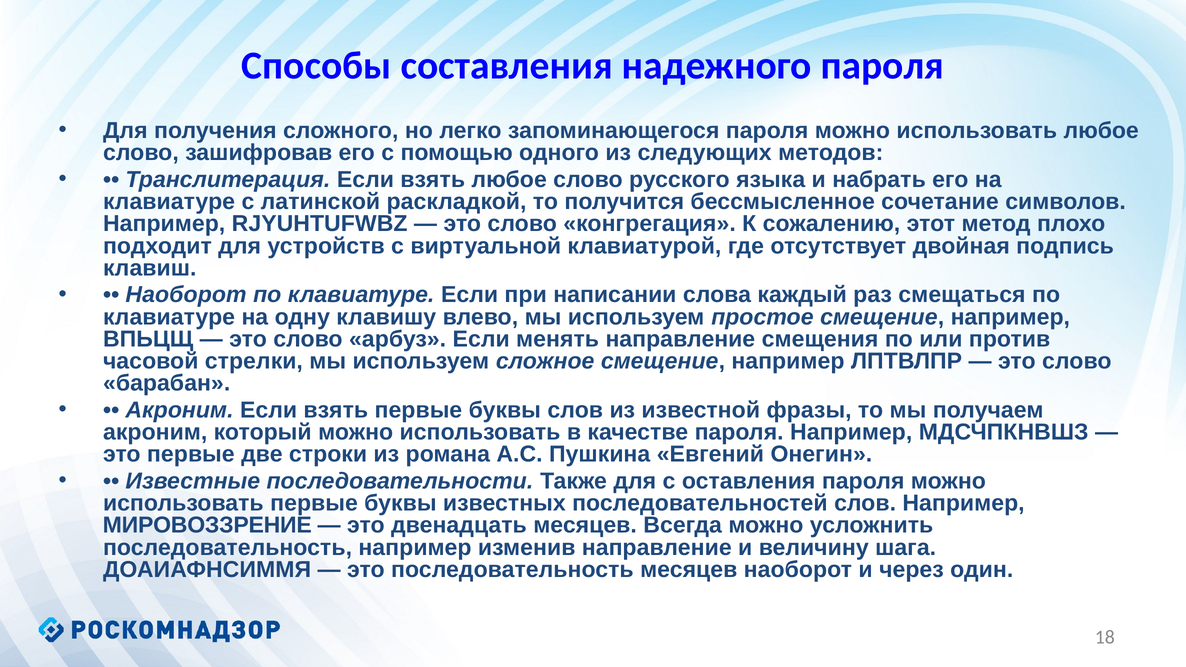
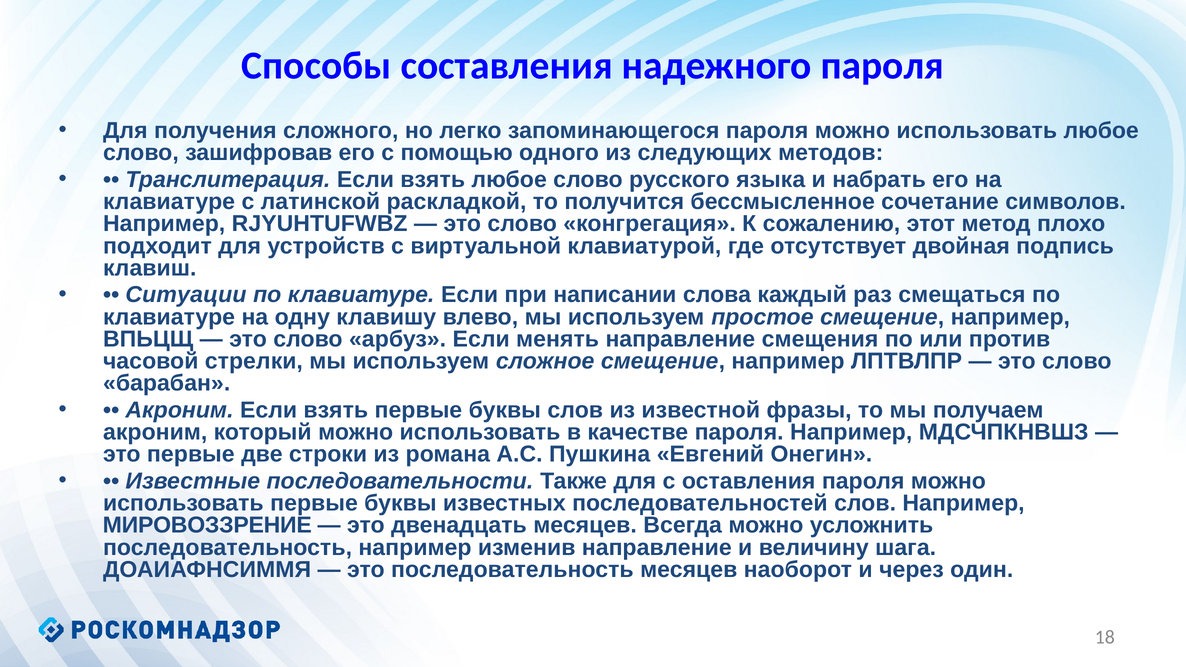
Наоборот: Наоборот -> Ситуации (186, 295)
